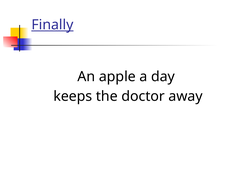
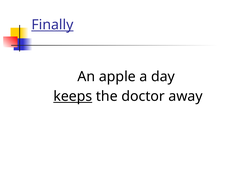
keeps underline: none -> present (73, 96)
